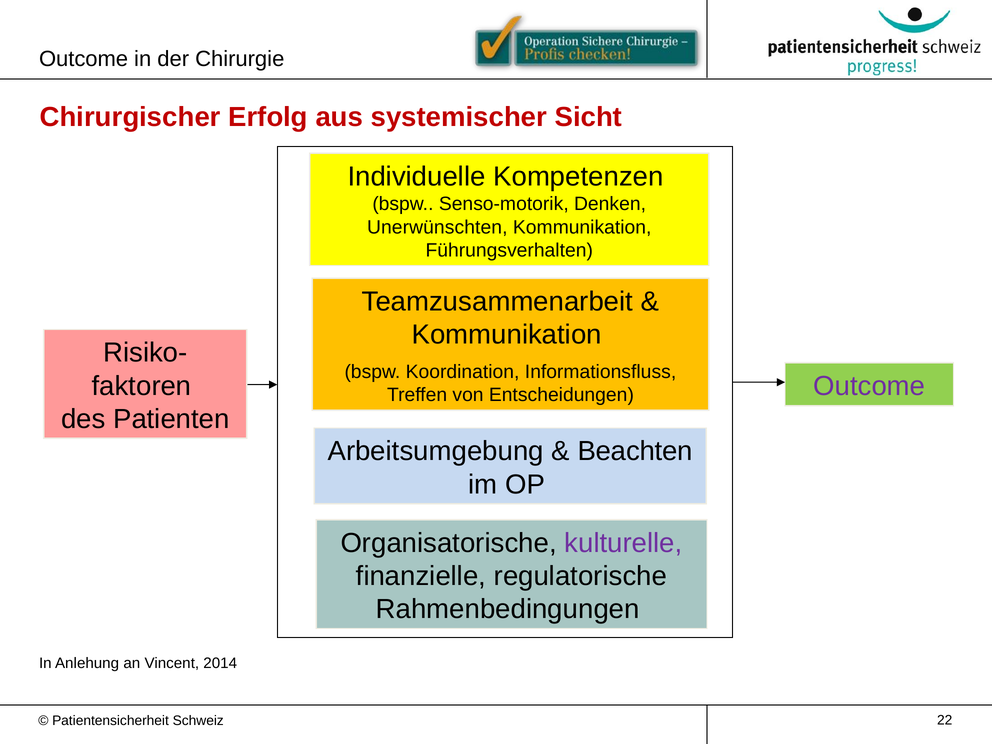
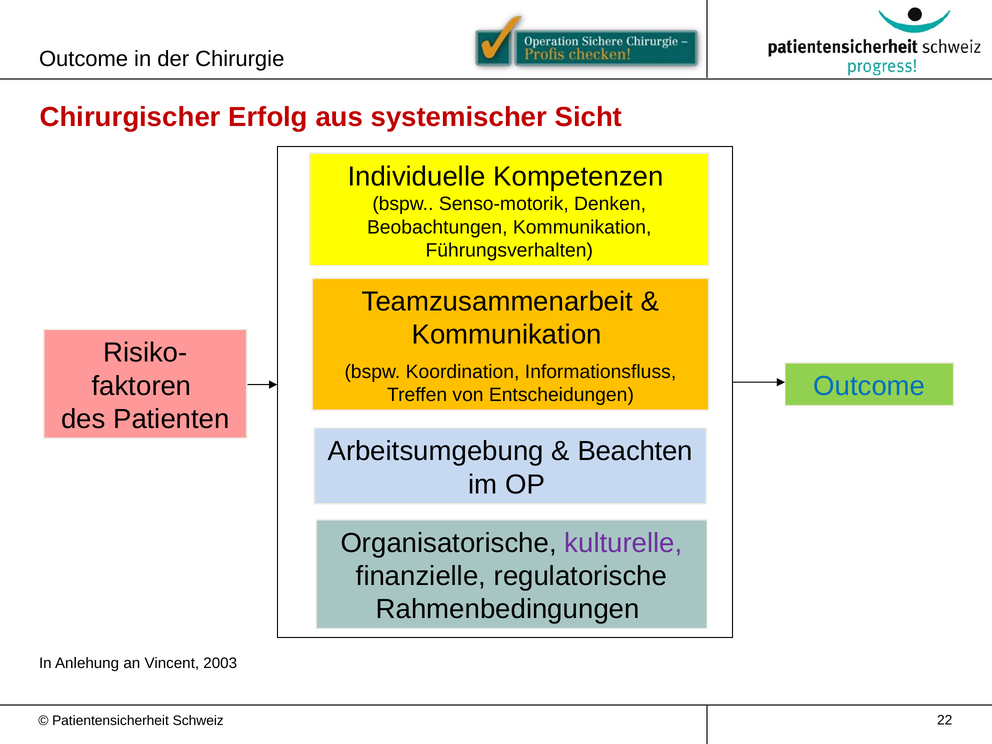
Unerwünschten: Unerwünschten -> Beobachtungen (437, 227)
Outcome colour: purple -> blue (869, 386)
2014: 2014 -> 2003 (220, 663)
